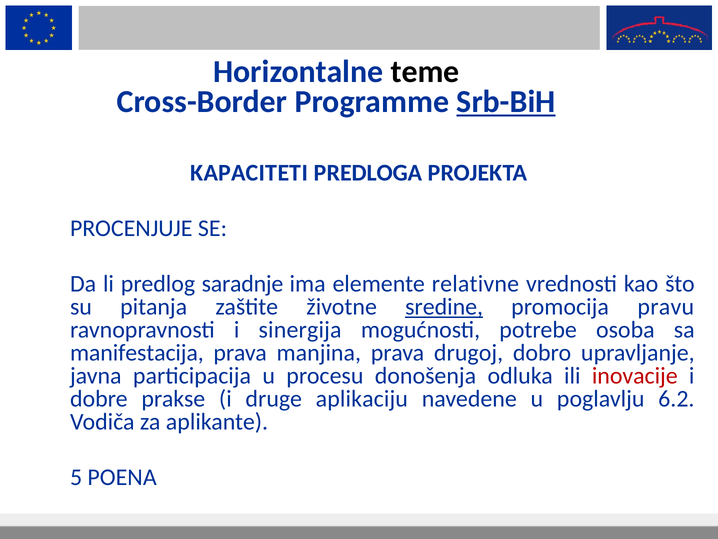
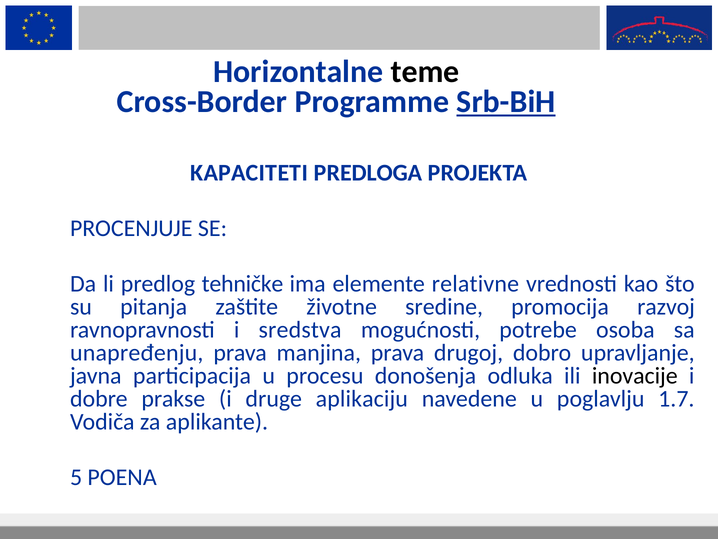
saradnje: saradnje -> tehničke (243, 284)
sredine underline: present -> none (444, 307)
pravu: pravu -> razvoj (666, 307)
sinergija: sinergija -> sredstva (300, 330)
manifestacija: manifestacija -> unapređenju (137, 353)
inovacije colour: red -> black (635, 376)
6.2: 6.2 -> 1.7 (676, 399)
